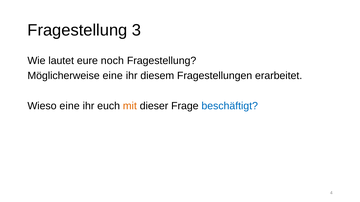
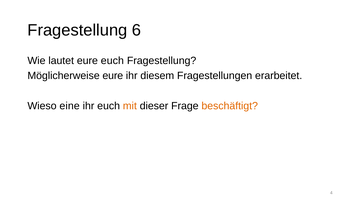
3: 3 -> 6 (137, 30)
eure noch: noch -> euch (112, 61)
Möglicherweise eine: eine -> eure (113, 76)
beschäftigt colour: blue -> orange (230, 106)
